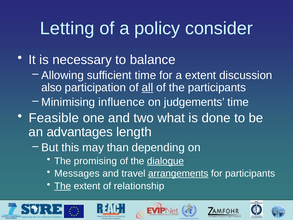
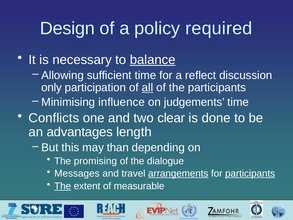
Letting: Letting -> Design (67, 28)
consider: consider -> required (219, 28)
balance underline: none -> present (153, 60)
a extent: extent -> reflect (201, 75)
also: also -> only (52, 87)
Feasible: Feasible -> Conflicts (54, 118)
what: what -> clear (171, 118)
dialogue underline: present -> none (165, 161)
participants underline: none -> present (250, 173)
relationship: relationship -> measurable (139, 186)
